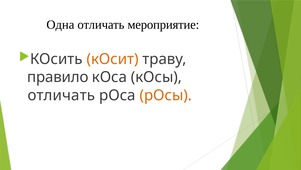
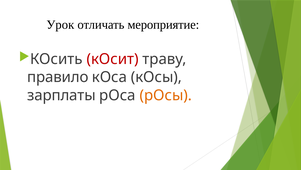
Одна: Одна -> Урок (60, 25)
кОсит colour: orange -> red (113, 59)
отличать: отличать -> зарплаты (61, 95)
